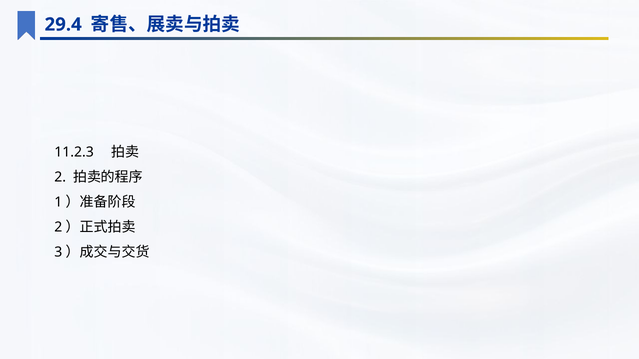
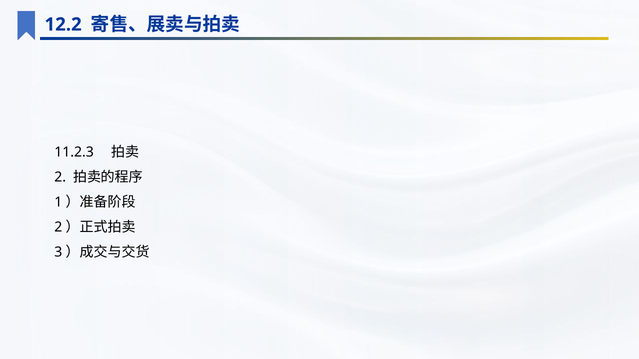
29.4: 29.4 -> 12.2 (63, 25)
